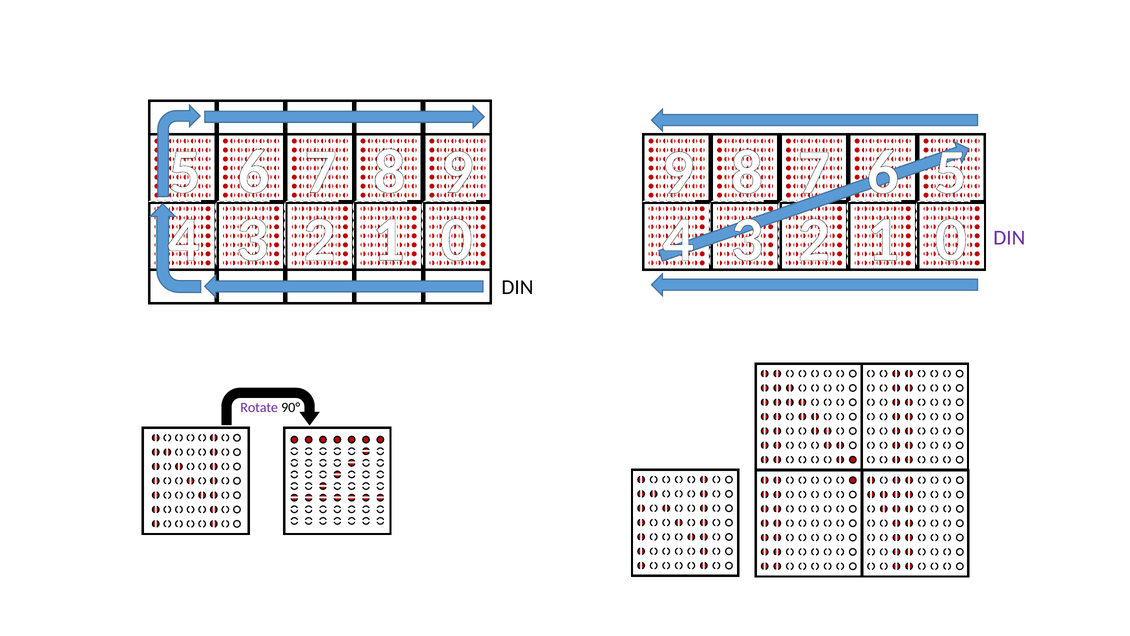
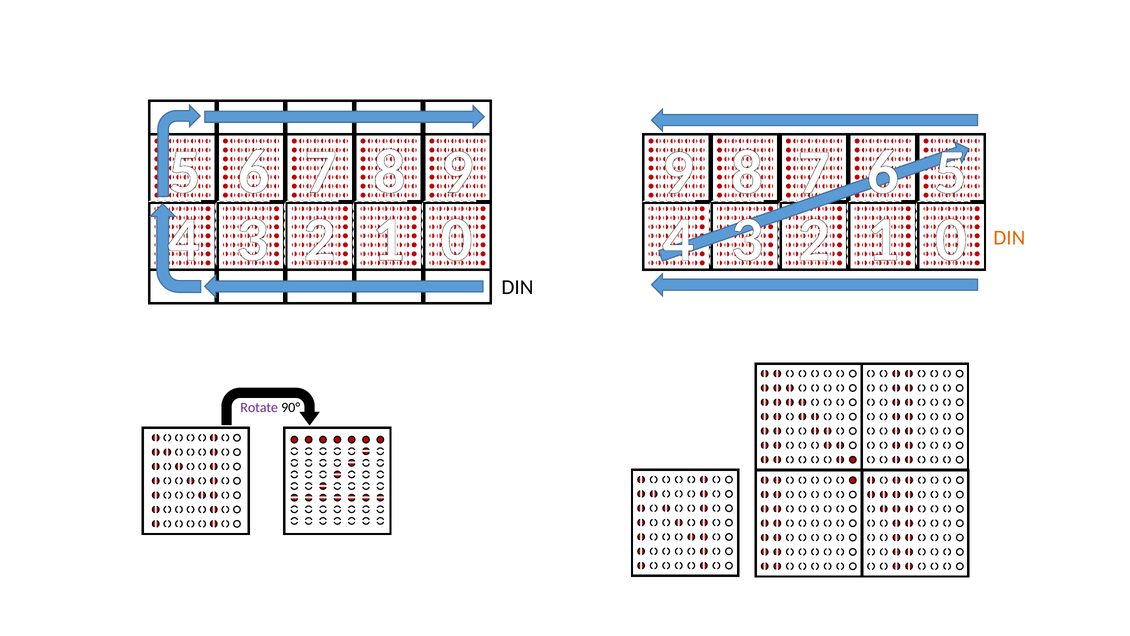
DIN colour: purple -> orange (1009, 237)
